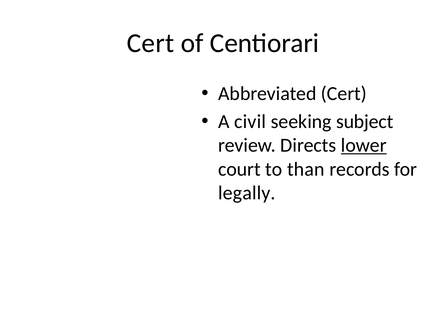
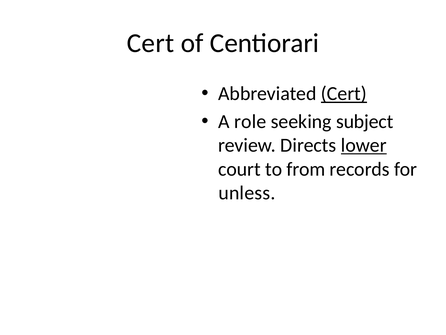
Cert underline: none -> present (344, 94)
civil: civil -> role (250, 121)
than: than -> from (306, 169)
legally: legally -> unless (247, 193)
